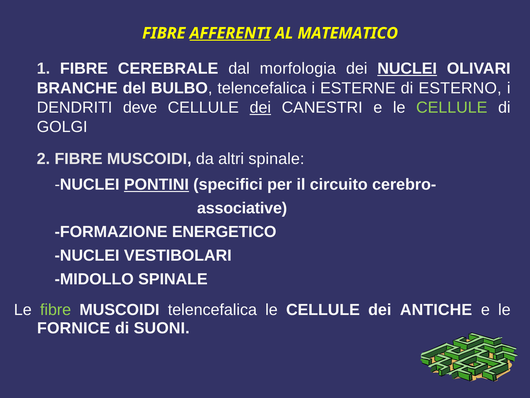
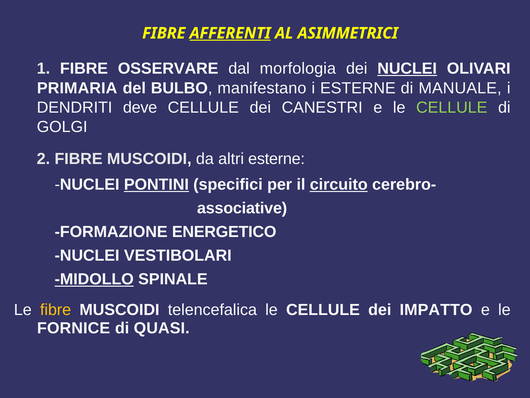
MATEMATICO: MATEMATICO -> ASIMMETRICI (348, 33)
CEREBRALE: CEREBRALE -> OSSERVARE (168, 68)
BRANCHE: BRANCHE -> PRIMARIA (77, 88)
BULBO telencefalica: telencefalica -> manifestano (262, 88)
ESTERNO: ESTERNO -> MANUALE (460, 88)
dei underline: present -> none (260, 107)
altri spinale: spinale -> esterne (277, 159)
circuito underline: none -> present (339, 184)
MIDOLLO underline: none -> present (94, 279)
fibre colour: light green -> yellow (56, 309)
ANTICHE: ANTICHE -> IMPATTO (436, 309)
SUONI: SUONI -> QUASI (162, 328)
